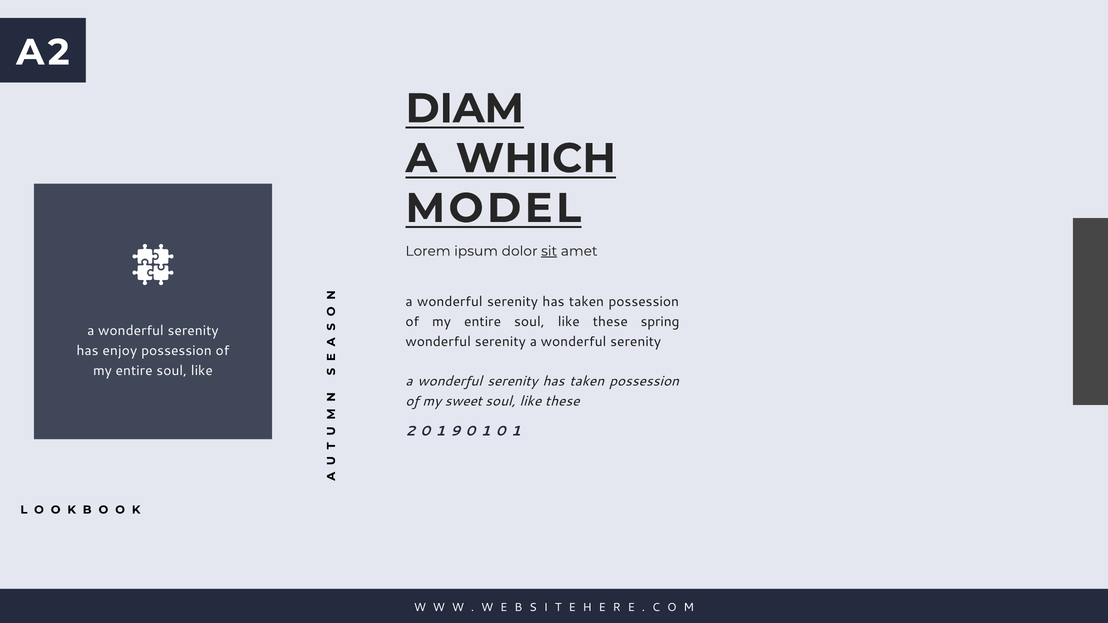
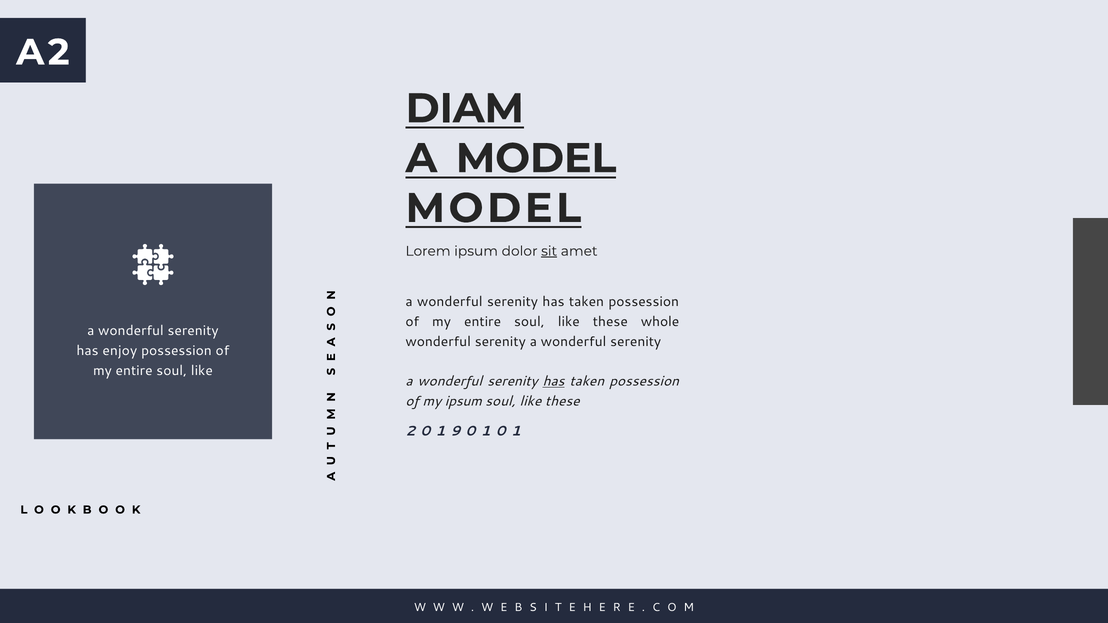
A WHICH: WHICH -> MODEL (536, 159)
spring: spring -> whole (660, 322)
has underline: none -> present (554, 381)
my sweet: sweet -> ipsum (463, 401)
